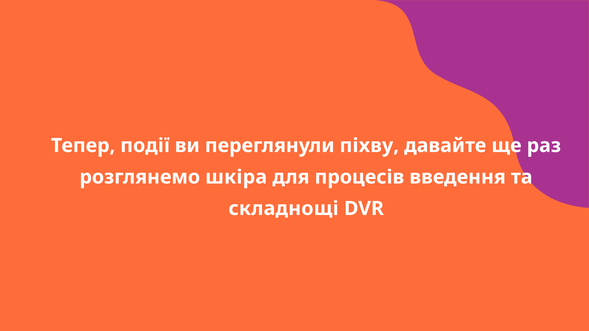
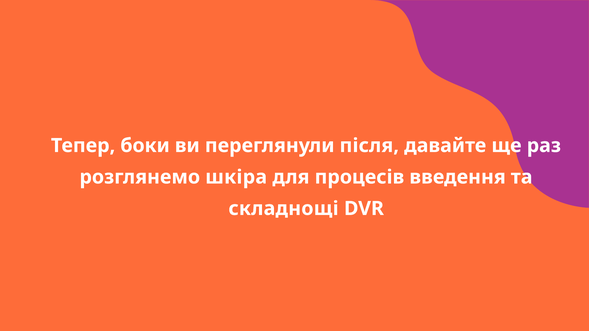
події: події -> боки (145, 146)
піхву: піхву -> після (369, 146)
